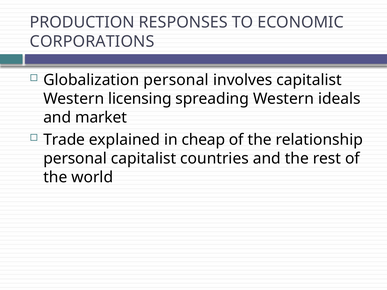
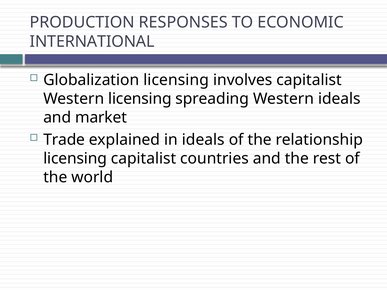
CORPORATIONS: CORPORATIONS -> INTERNATIONAL (92, 42)
Globalization personal: personal -> licensing (176, 80)
in cheap: cheap -> ideals (203, 140)
personal: personal -> licensing (75, 159)
